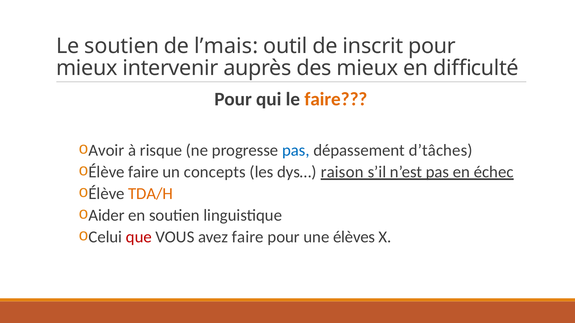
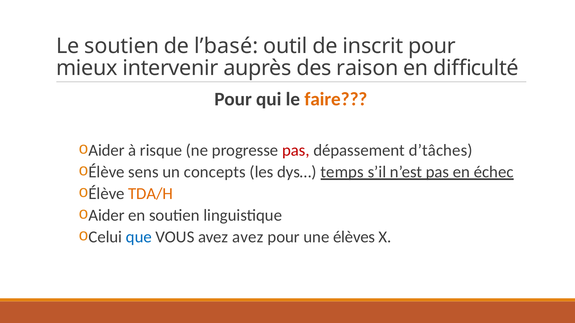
l’mais: l’mais -> l’basé (226, 46)
des mieux: mieux -> raison (367, 68)
Avoir: Avoir -> Aider (106, 150)
pas colour: blue -> red (296, 150)
Élève faire: faire -> sens (143, 172)
raison: raison -> temps (342, 172)
que colour: red -> blue (139, 237)
avez faire: faire -> avez (248, 237)
